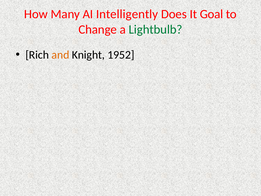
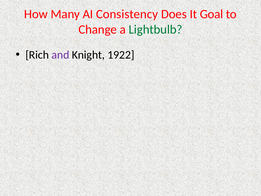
Intelligently: Intelligently -> Consistency (127, 14)
and colour: orange -> purple (60, 55)
1952: 1952 -> 1922 (121, 55)
